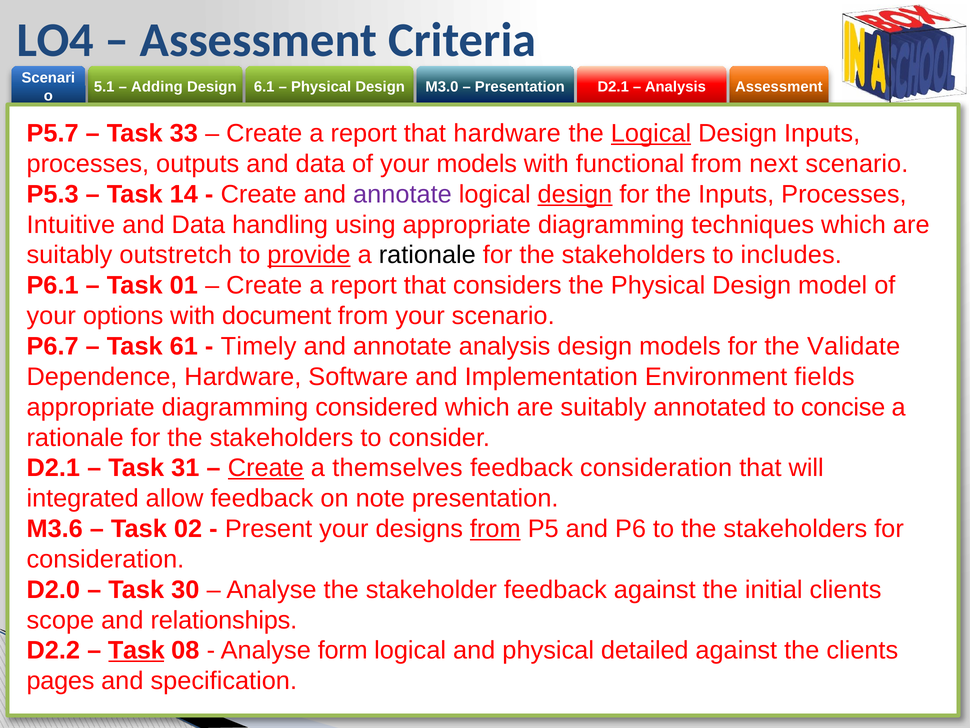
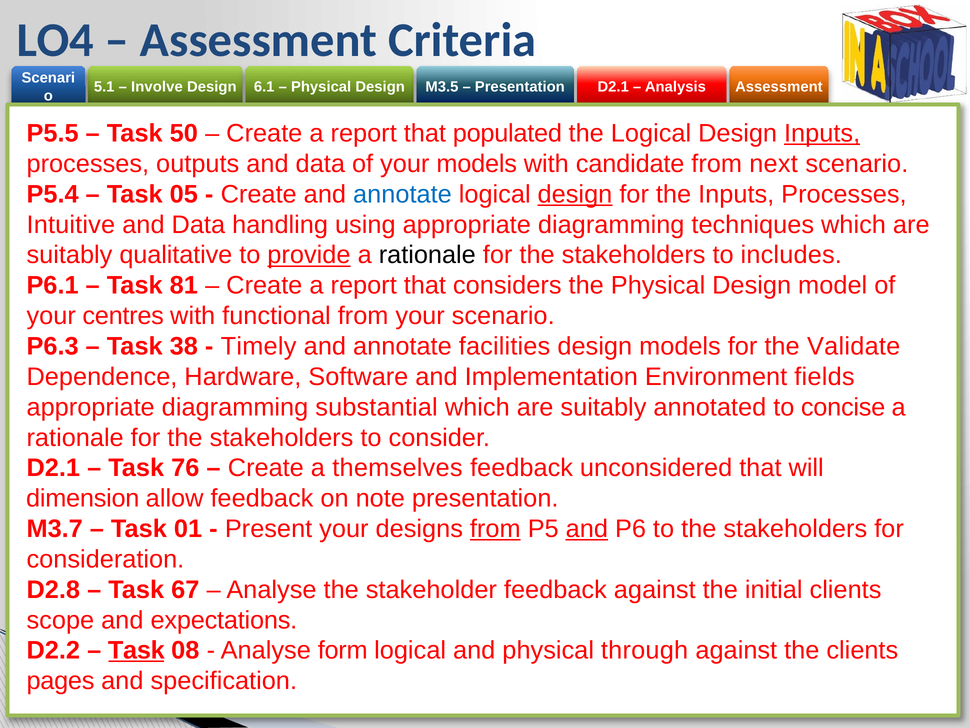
Adding: Adding -> Involve (157, 87)
M3.0: M3.0 -> M3.5 (442, 87)
P5.7: P5.7 -> P5.5 (53, 133)
33: 33 -> 50 (184, 133)
that hardware: hardware -> populated (507, 133)
Logical underline: present -> none (651, 133)
Inputs underline: none -> present (822, 133)
functional: functional -> candidate (630, 164)
P5.3: P5.3 -> P5.4 (53, 194)
14: 14 -> 05 (184, 194)
annotate colour: purple -> blue (402, 194)
outstretch: outstretch -> qualitative (176, 255)
01: 01 -> 81 (184, 285)
options: options -> centres (123, 316)
document: document -> functional (276, 316)
P6.7: P6.7 -> P6.3 (53, 346)
61: 61 -> 38 (184, 346)
annotate analysis: analysis -> facilities (505, 346)
considered: considered -> substantial (377, 407)
31: 31 -> 76 (185, 468)
Create underline: present -> none (266, 468)
feedback consideration: consideration -> unconsidered (656, 468)
integrated: integrated -> dimension (83, 498)
M3.6: M3.6 -> M3.7 (55, 529)
02: 02 -> 01 (188, 529)
and underline: none -> present (587, 529)
D2.0: D2.0 -> D2.8 (53, 589)
30: 30 -> 67 (185, 589)
relationships: relationships -> expectations (224, 620)
detailed: detailed -> through (645, 650)
